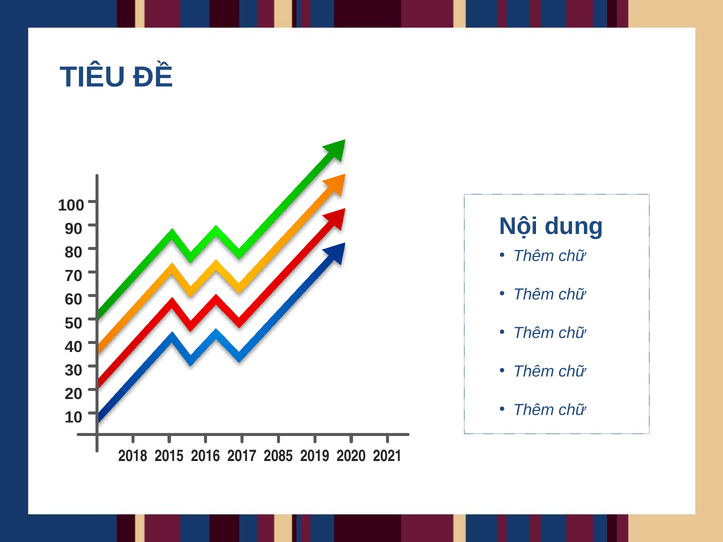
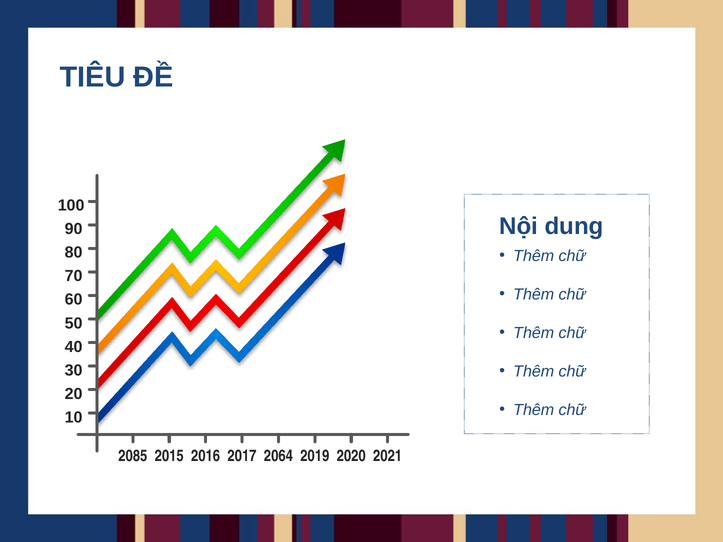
2018: 2018 -> 2085 (133, 456)
2085: 2085 -> 2064 (278, 456)
